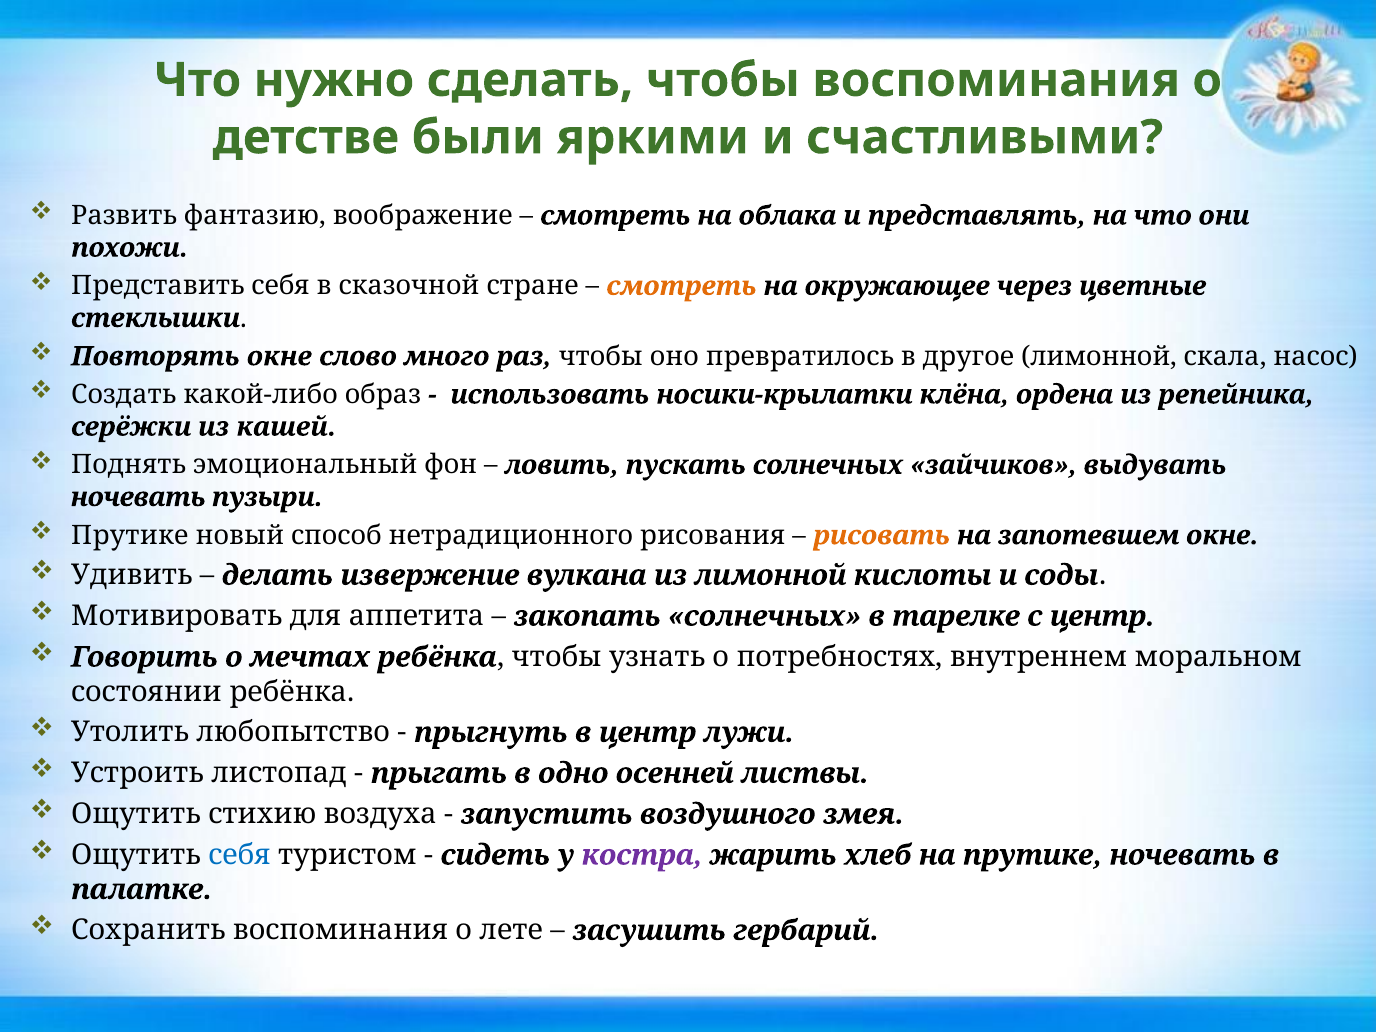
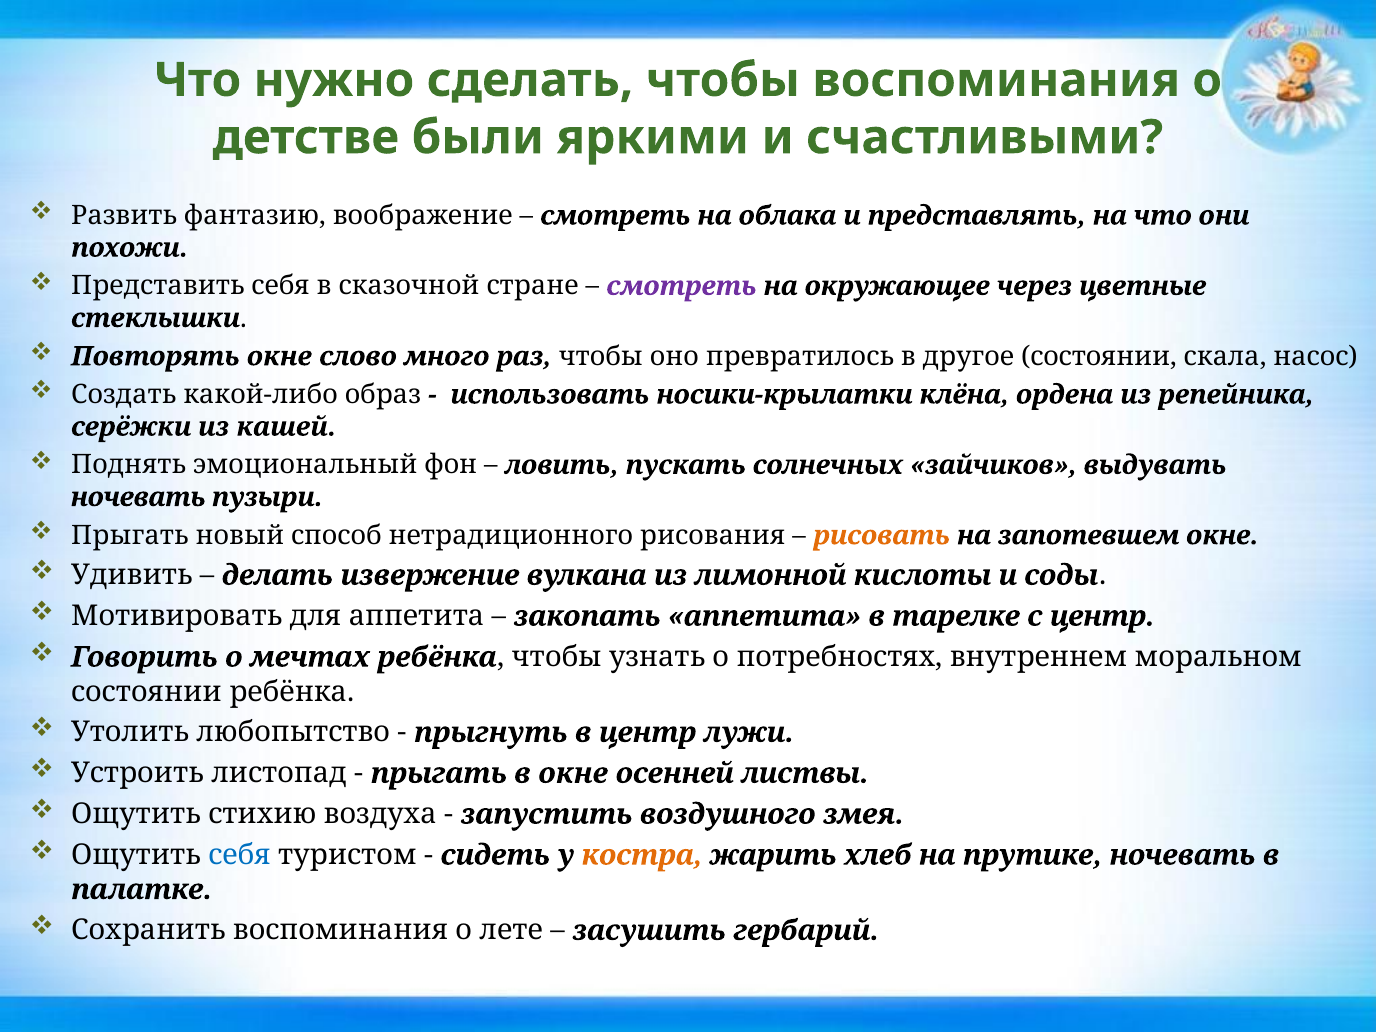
смотреть colour: orange -> purple (682, 286)
другое лимонной: лимонной -> состоянии (1099, 356)
Прутике: Прутике -> Прыгать (130, 535)
закопать солнечных: солнечных -> аппетита (765, 616)
в одно: одно -> окне (573, 773)
костра colour: purple -> orange (642, 855)
